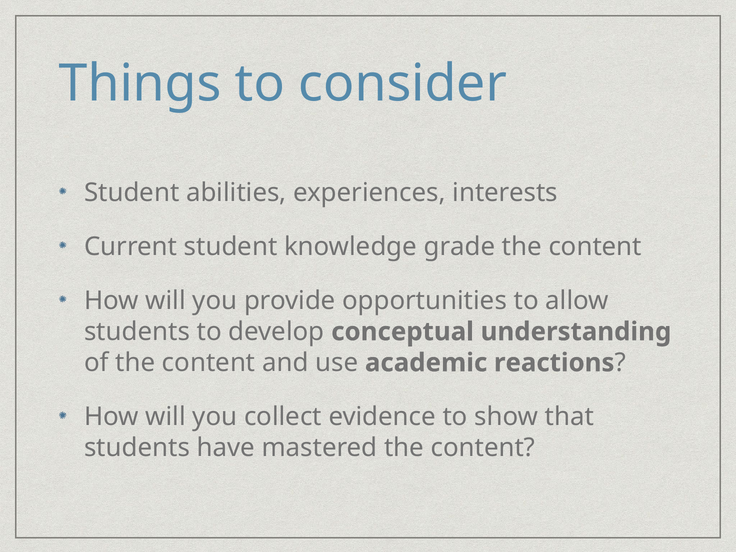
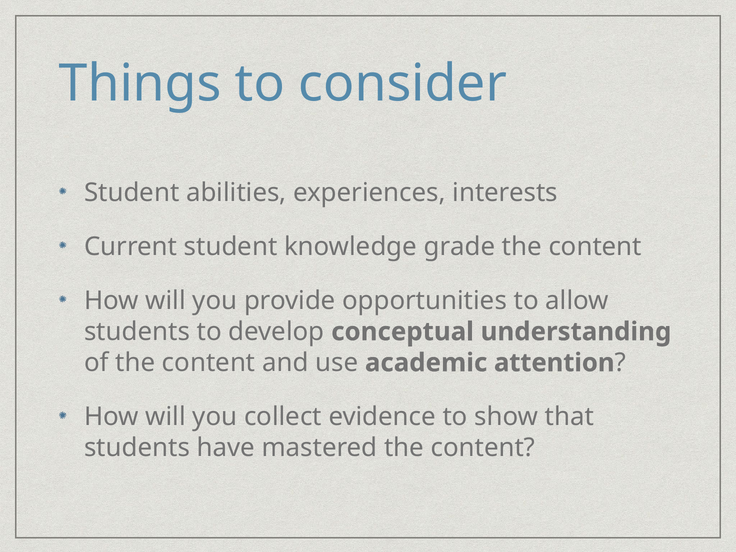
reactions: reactions -> attention (554, 363)
